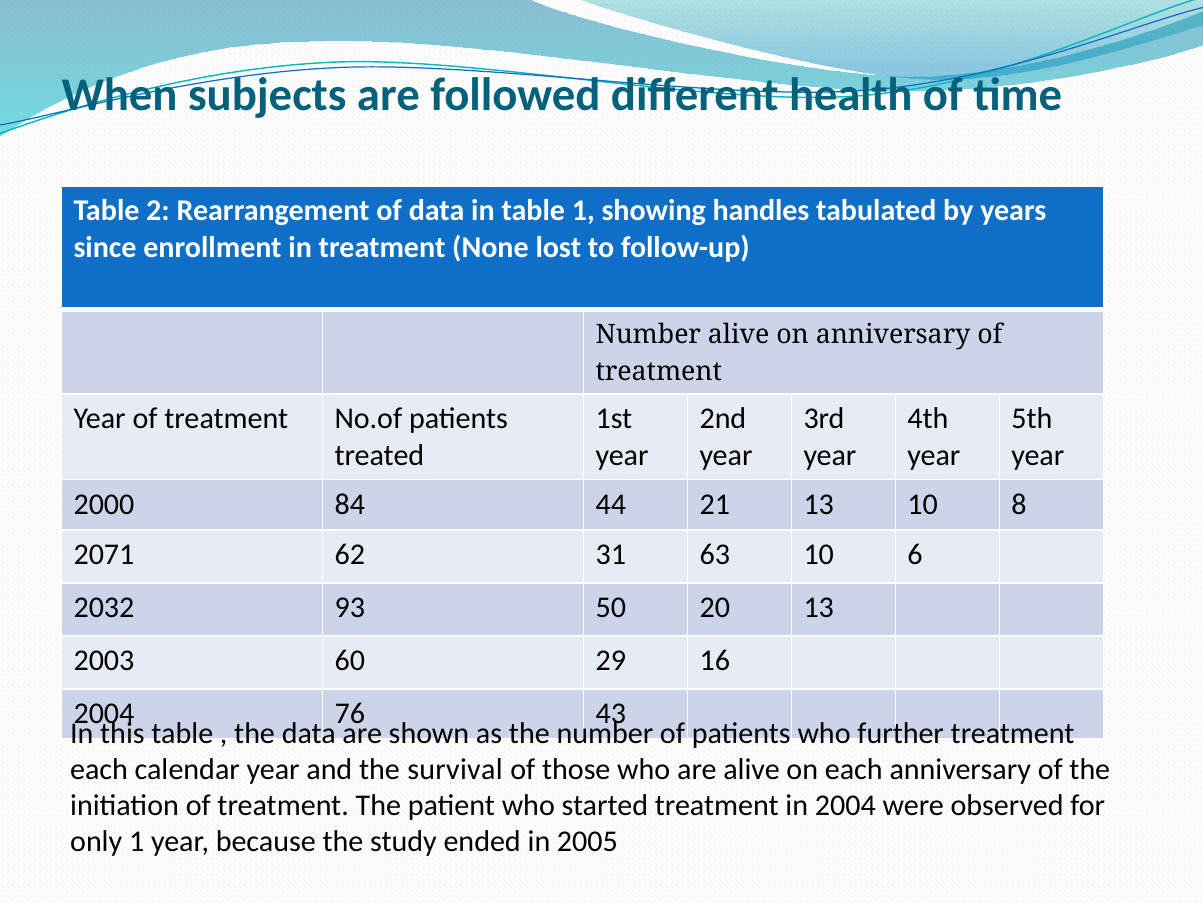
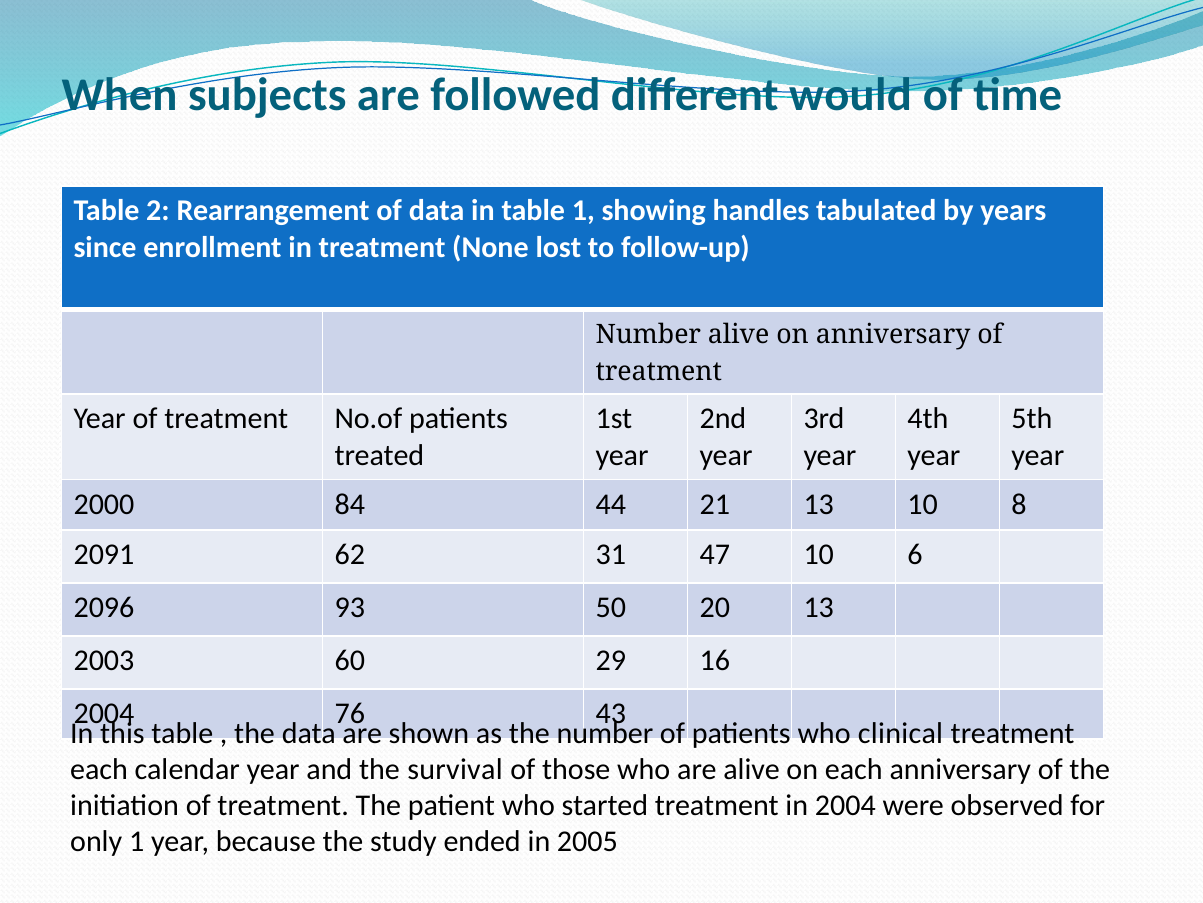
health: health -> would (851, 95)
2071: 2071 -> 2091 (104, 554)
63: 63 -> 47 (715, 554)
2032: 2032 -> 2096 (104, 607)
further: further -> clinical (901, 733)
